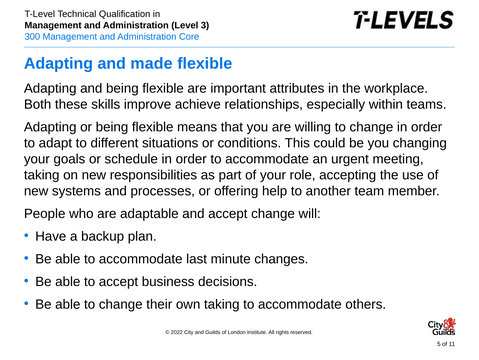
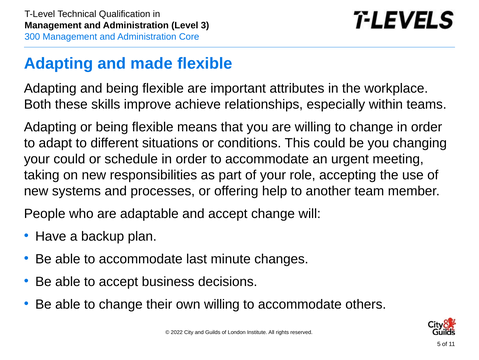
your goals: goals -> could (69, 159)
own taking: taking -> willing (222, 304)
